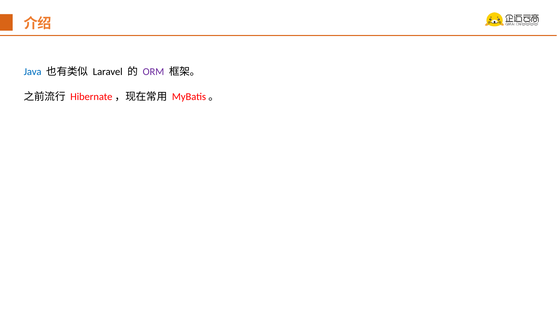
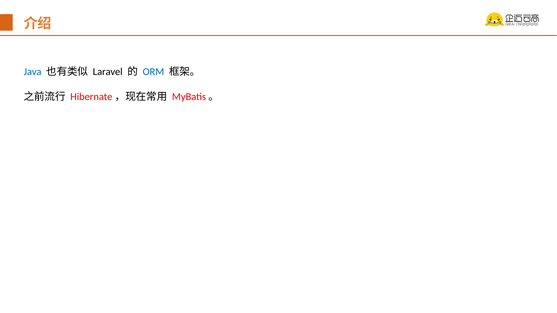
ORM colour: purple -> blue (153, 72)
